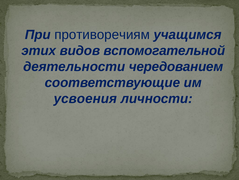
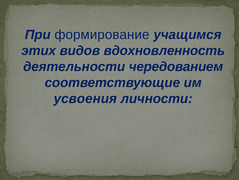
противоречиям: противоречиям -> формирование (102, 34)
вспомогательной: вспомогательной -> вдохновленность (164, 50)
